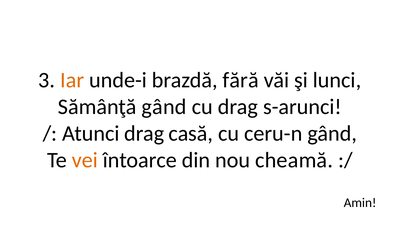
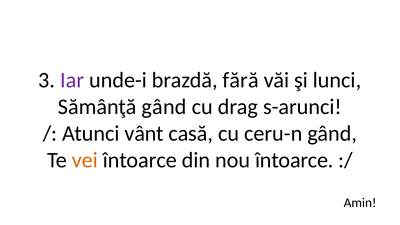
Iar colour: orange -> purple (72, 80)
Atunci drag: drag -> vânt (144, 133)
nou cheamă: cheamă -> întoarce (294, 160)
